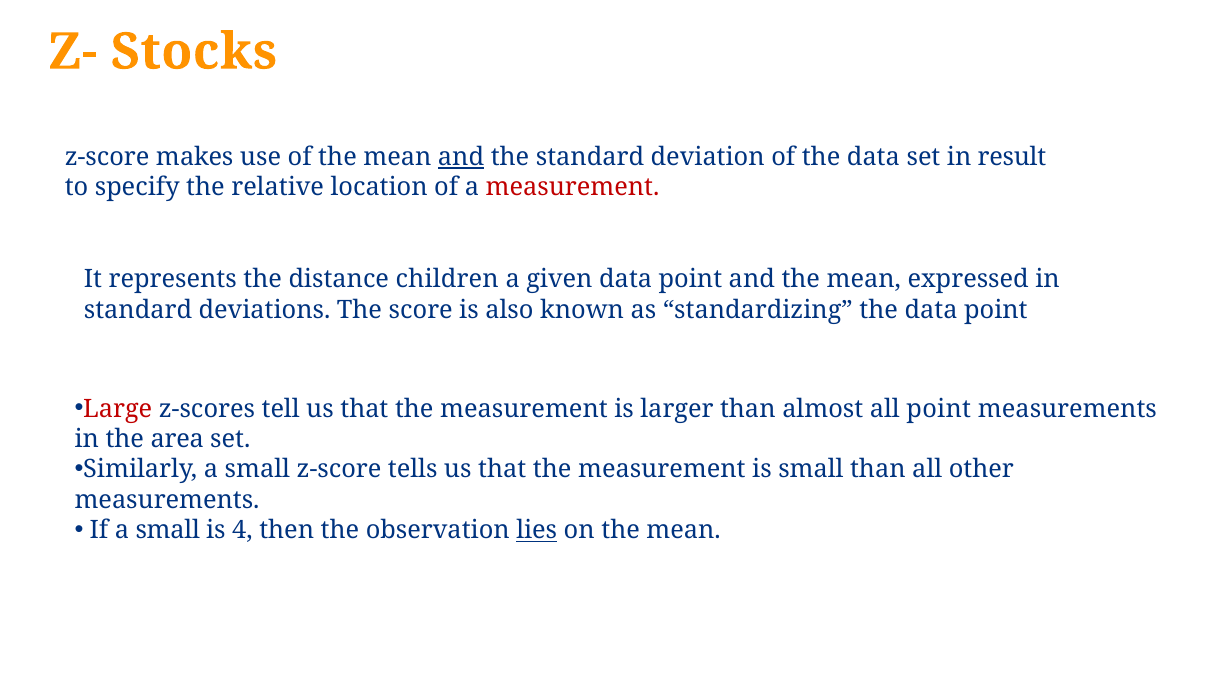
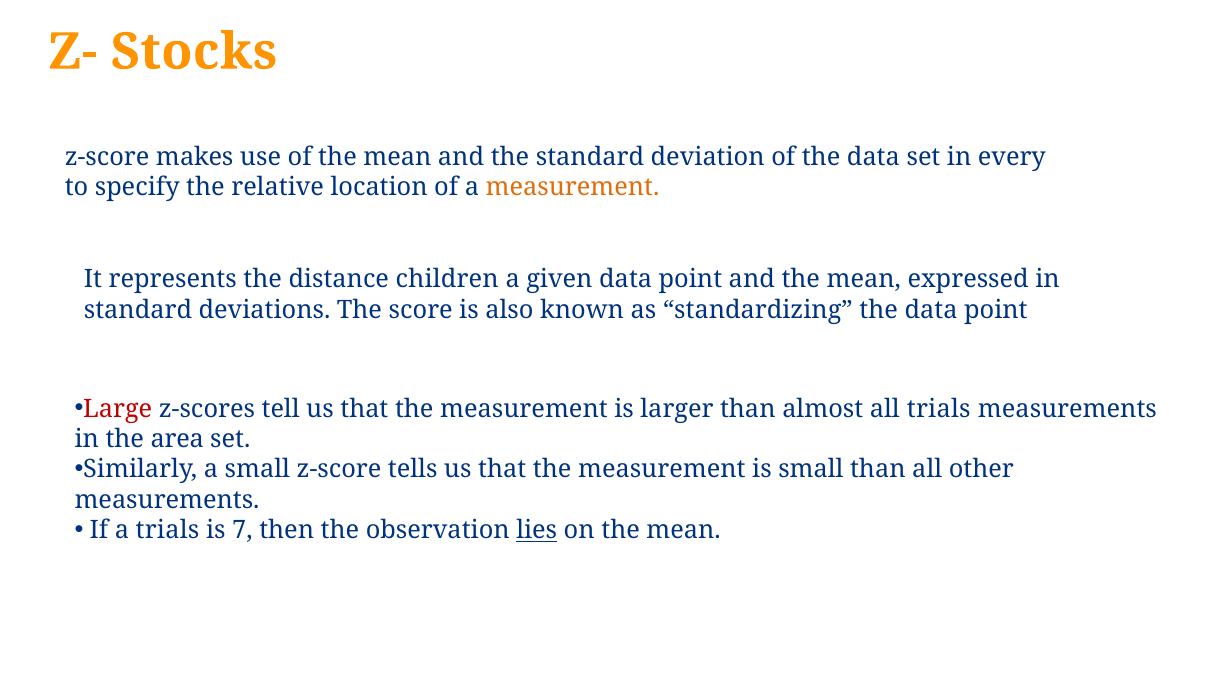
and underline: present -> none (461, 157)
result: result -> every (1012, 157)
measurement colour: red -> orange (573, 187)
all point: point -> trials (939, 408)
If a small: small -> trials (167, 530)
4: 4 -> 7 (242, 530)
